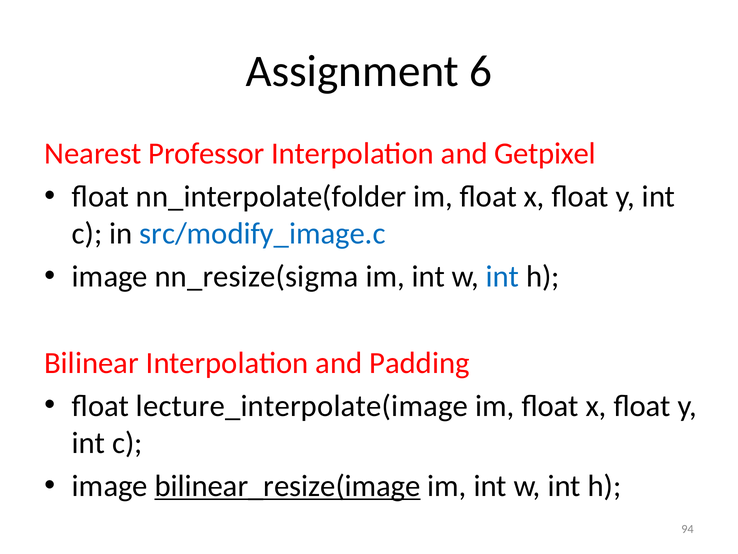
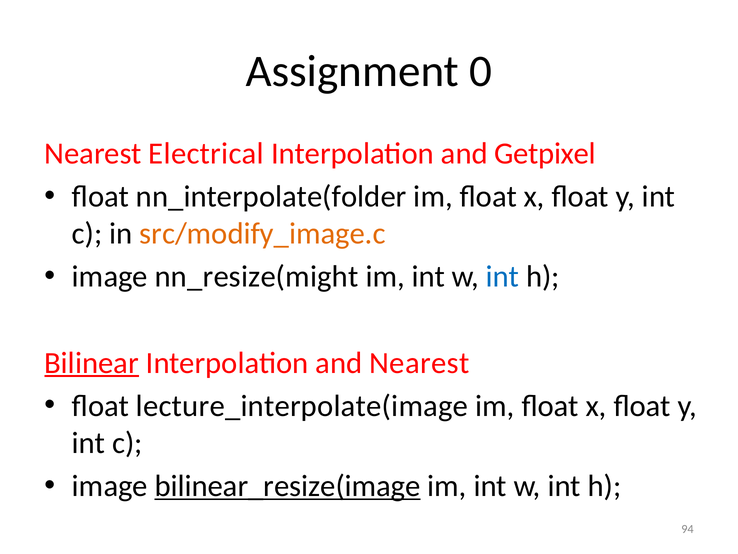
6: 6 -> 0 (481, 71)
Professor: Professor -> Electrical (206, 153)
src/modify_image.c colour: blue -> orange (263, 233)
nn_resize(sigma: nn_resize(sigma -> nn_resize(might (257, 276)
Bilinear underline: none -> present (92, 363)
and Padding: Padding -> Nearest (419, 363)
